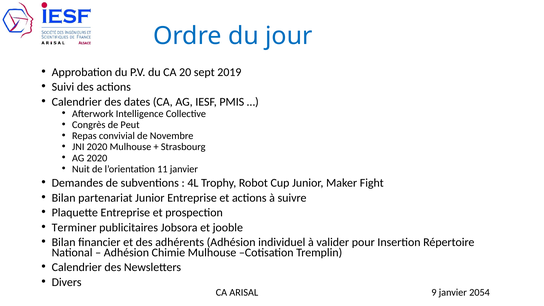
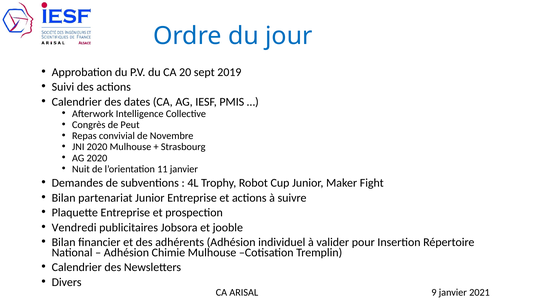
Terminer: Terminer -> Vendredi (74, 227)
2054: 2054 -> 2021 (480, 292)
